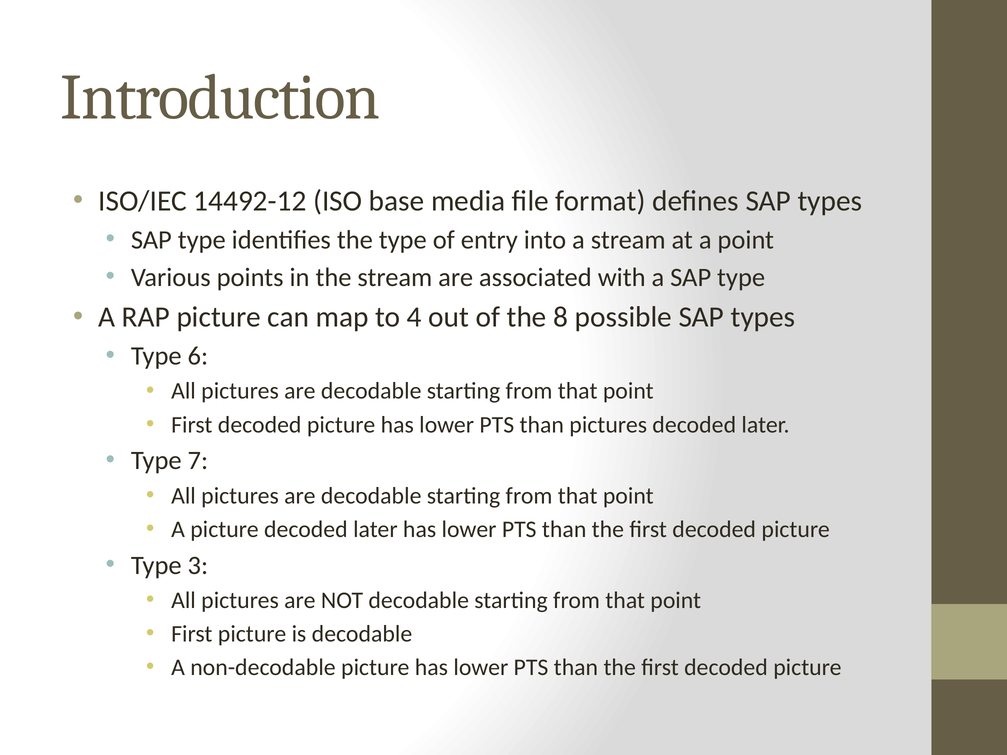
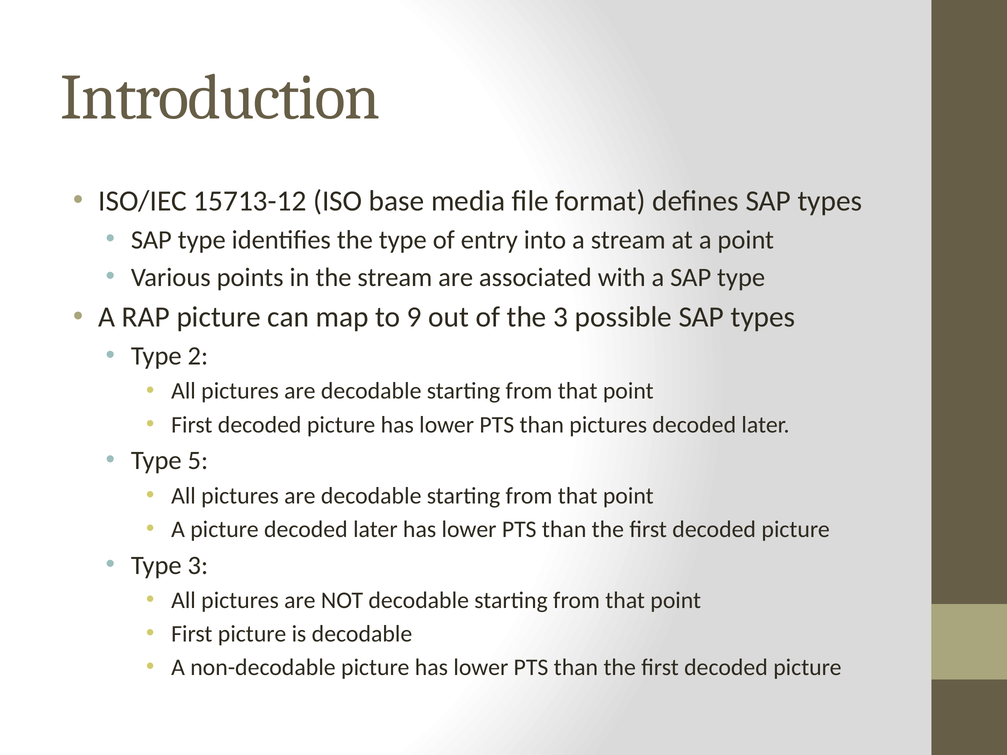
14492-12: 14492-12 -> 15713-12 (250, 201)
4: 4 -> 9 (414, 317)
the 8: 8 -> 3 (561, 317)
6: 6 -> 2 (198, 356)
7: 7 -> 5 (198, 461)
